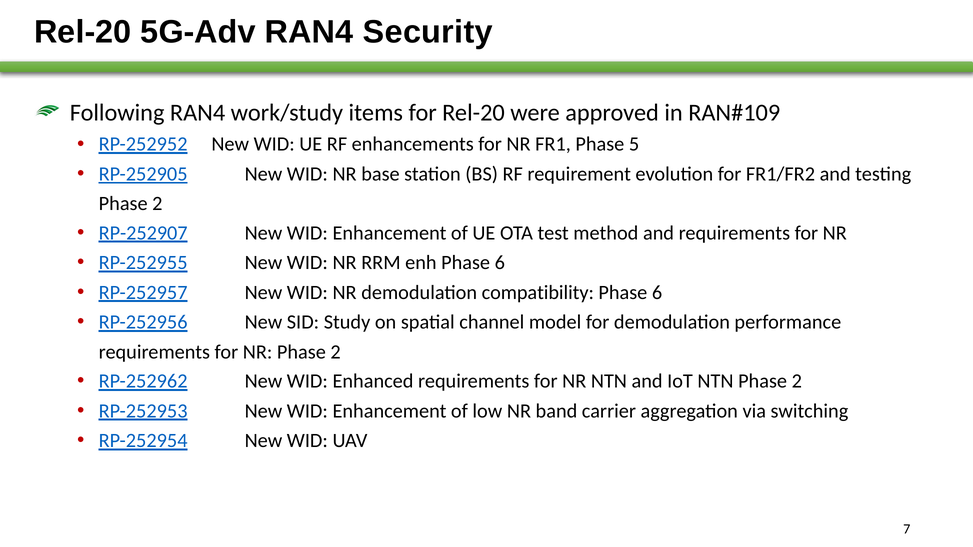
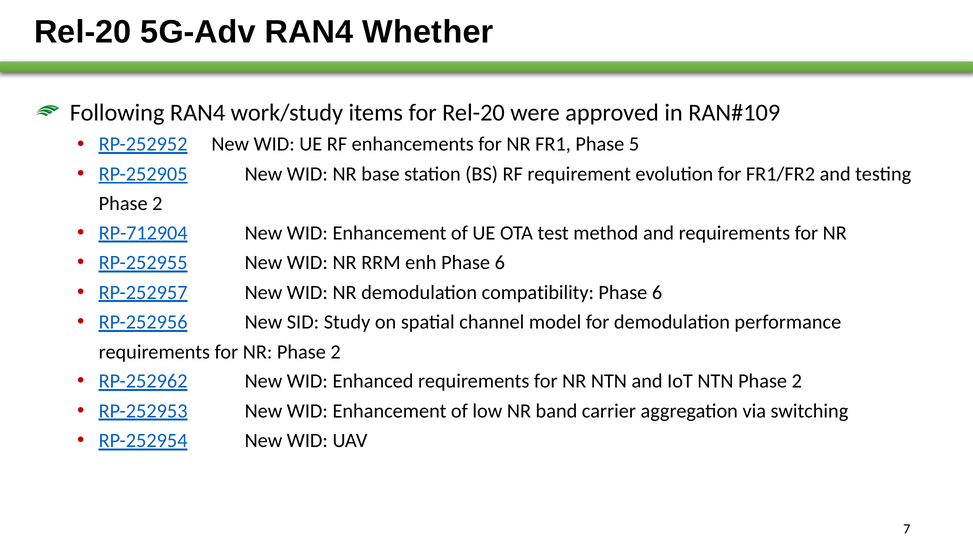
Security: Security -> Whether (428, 32)
RP-252907: RP-252907 -> RP-712904 (143, 233)
